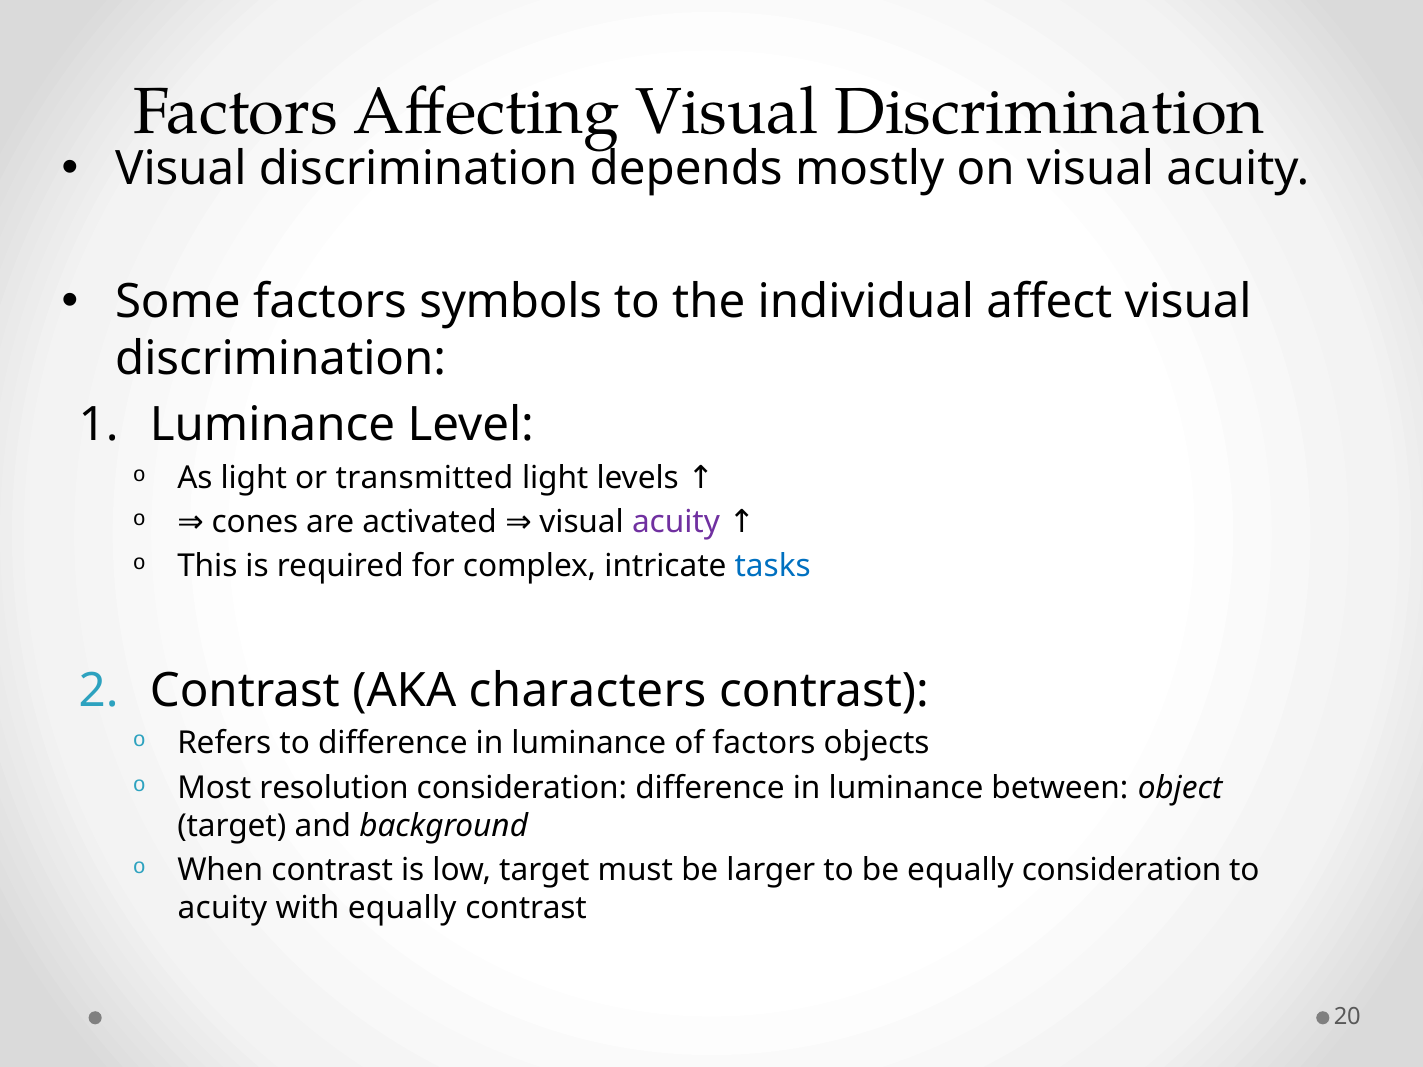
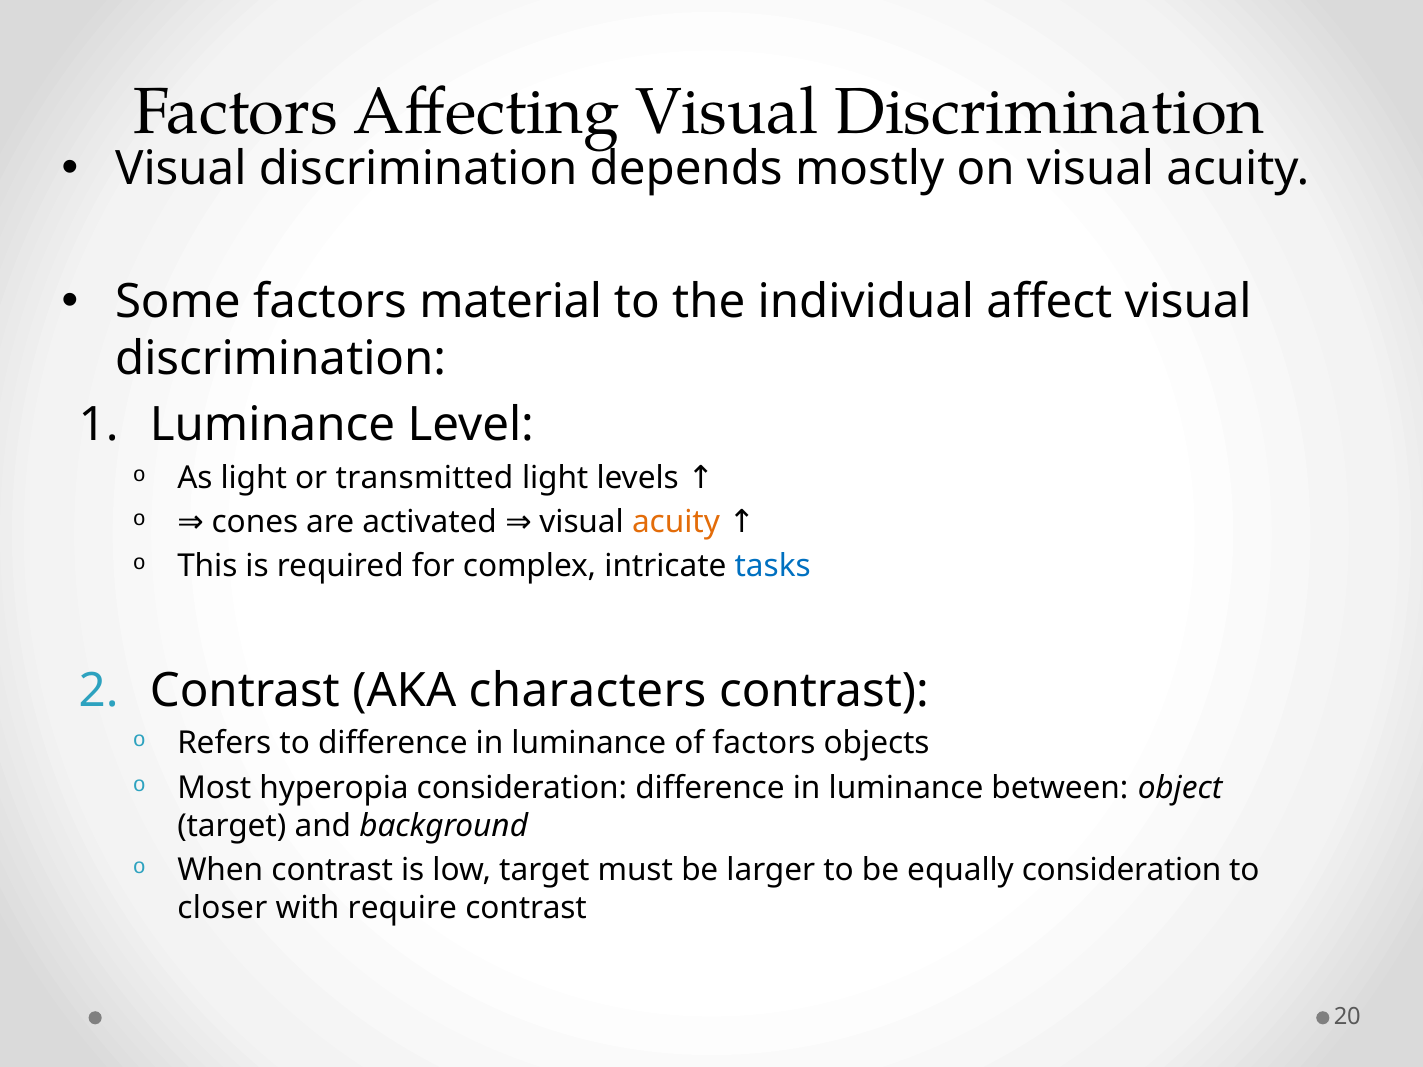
symbols: symbols -> material (511, 302)
acuity colour: purple -> orange (676, 522)
resolution: resolution -> hyperopia (334, 788)
acuity: acuity -> closer (222, 908)
with equally: equally -> require (402, 908)
